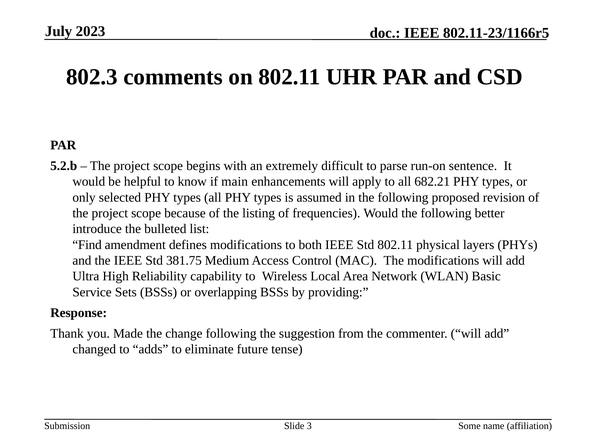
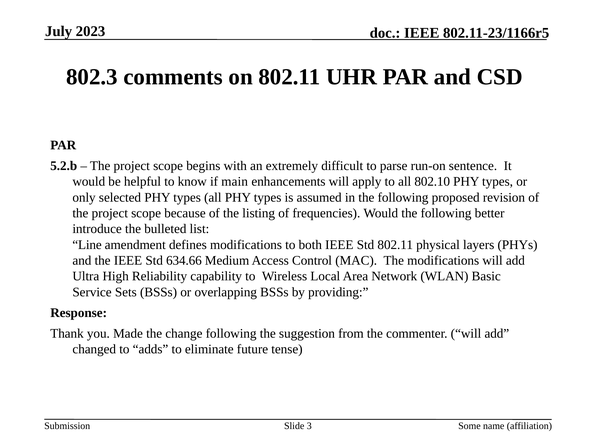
682.21: 682.21 -> 802.10 (432, 181)
Find: Find -> Line (87, 244)
381.75: 381.75 -> 634.66 (184, 260)
